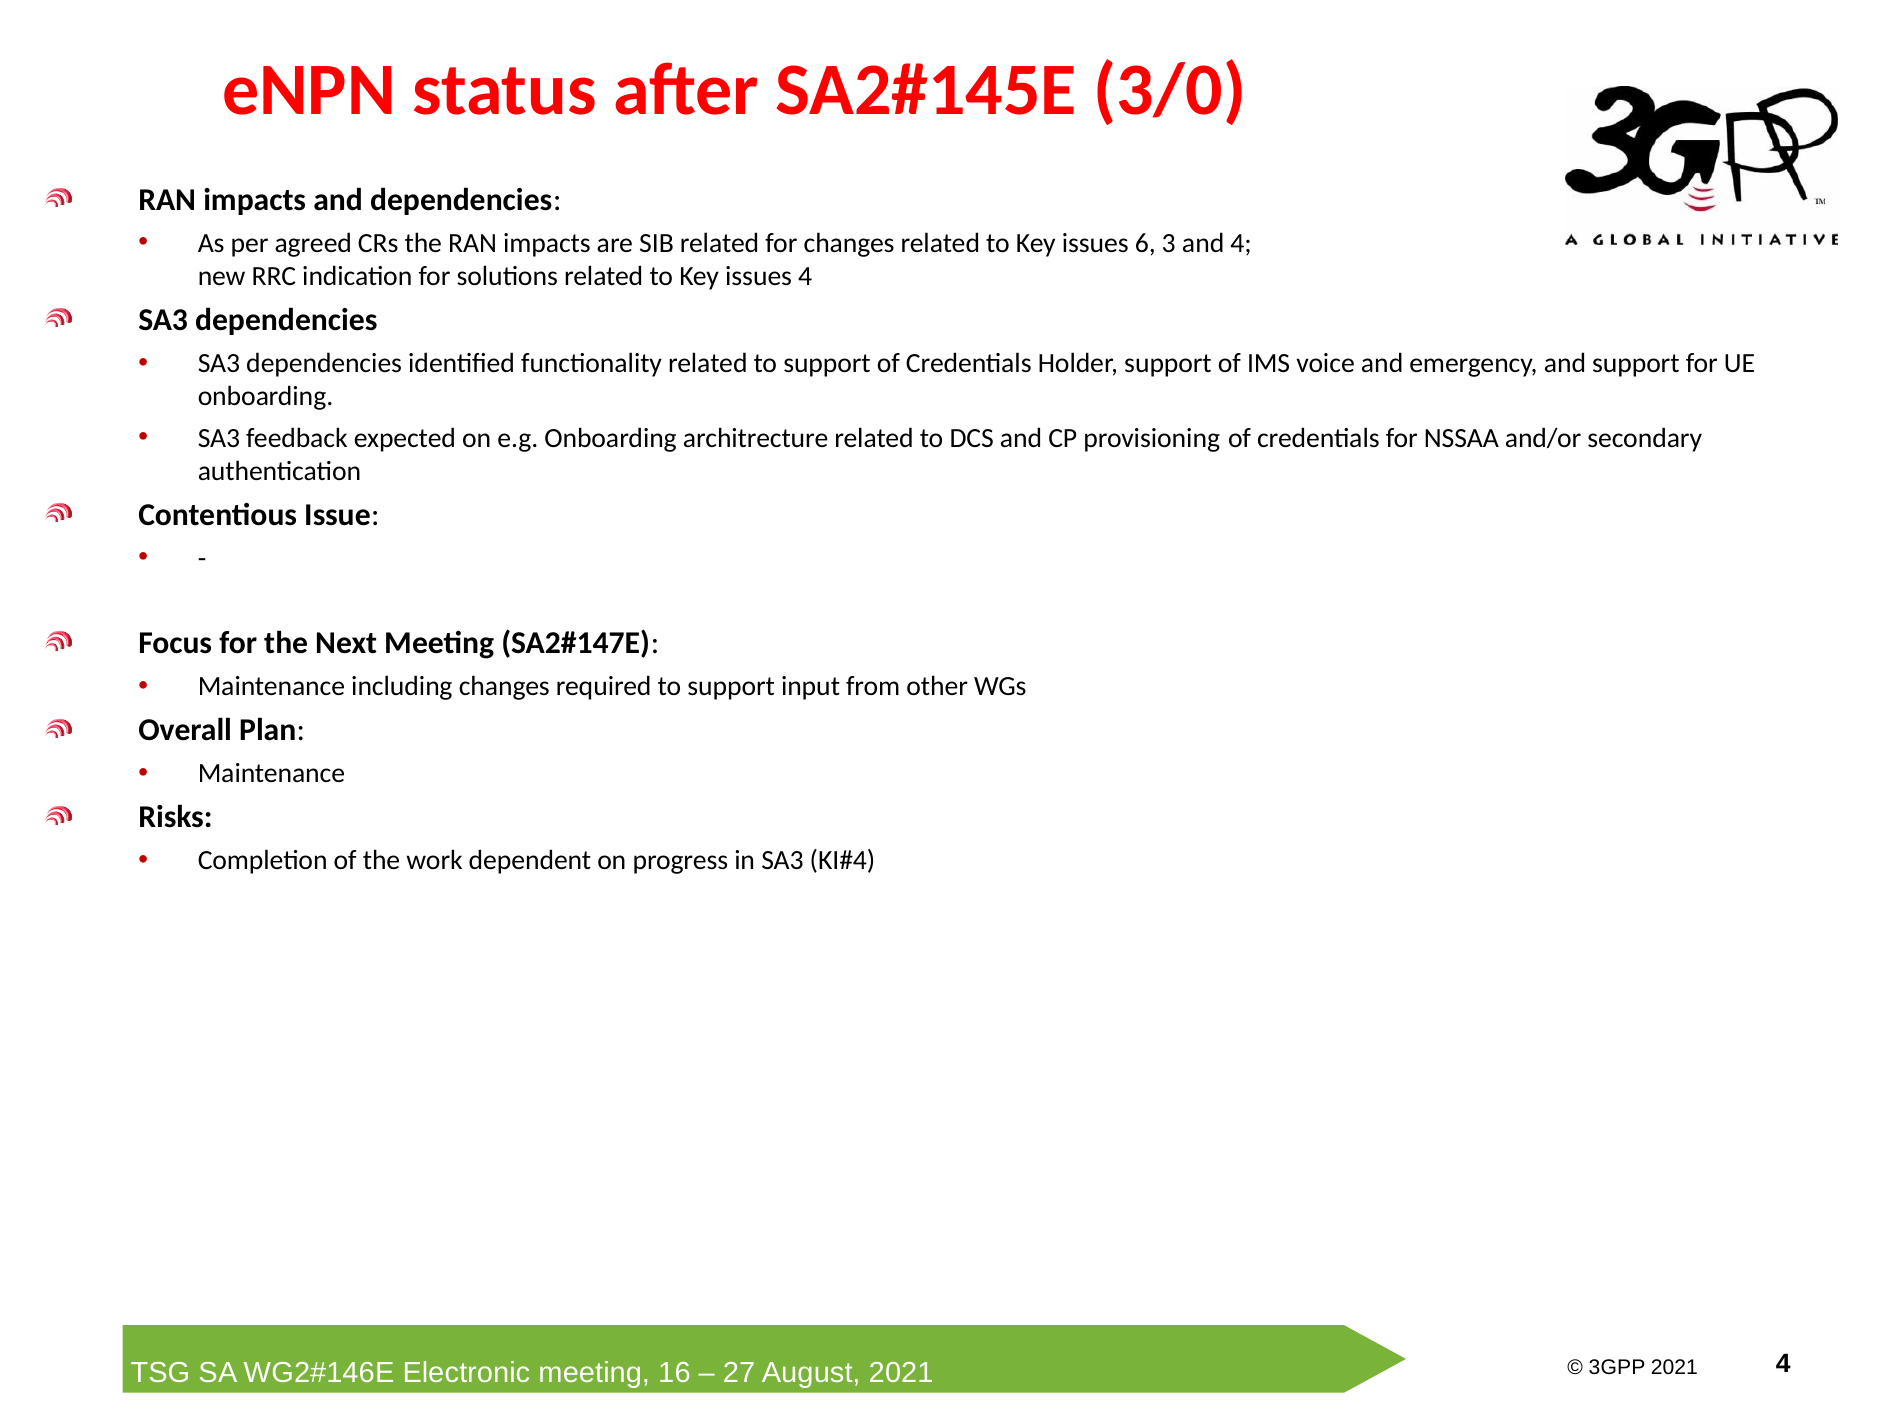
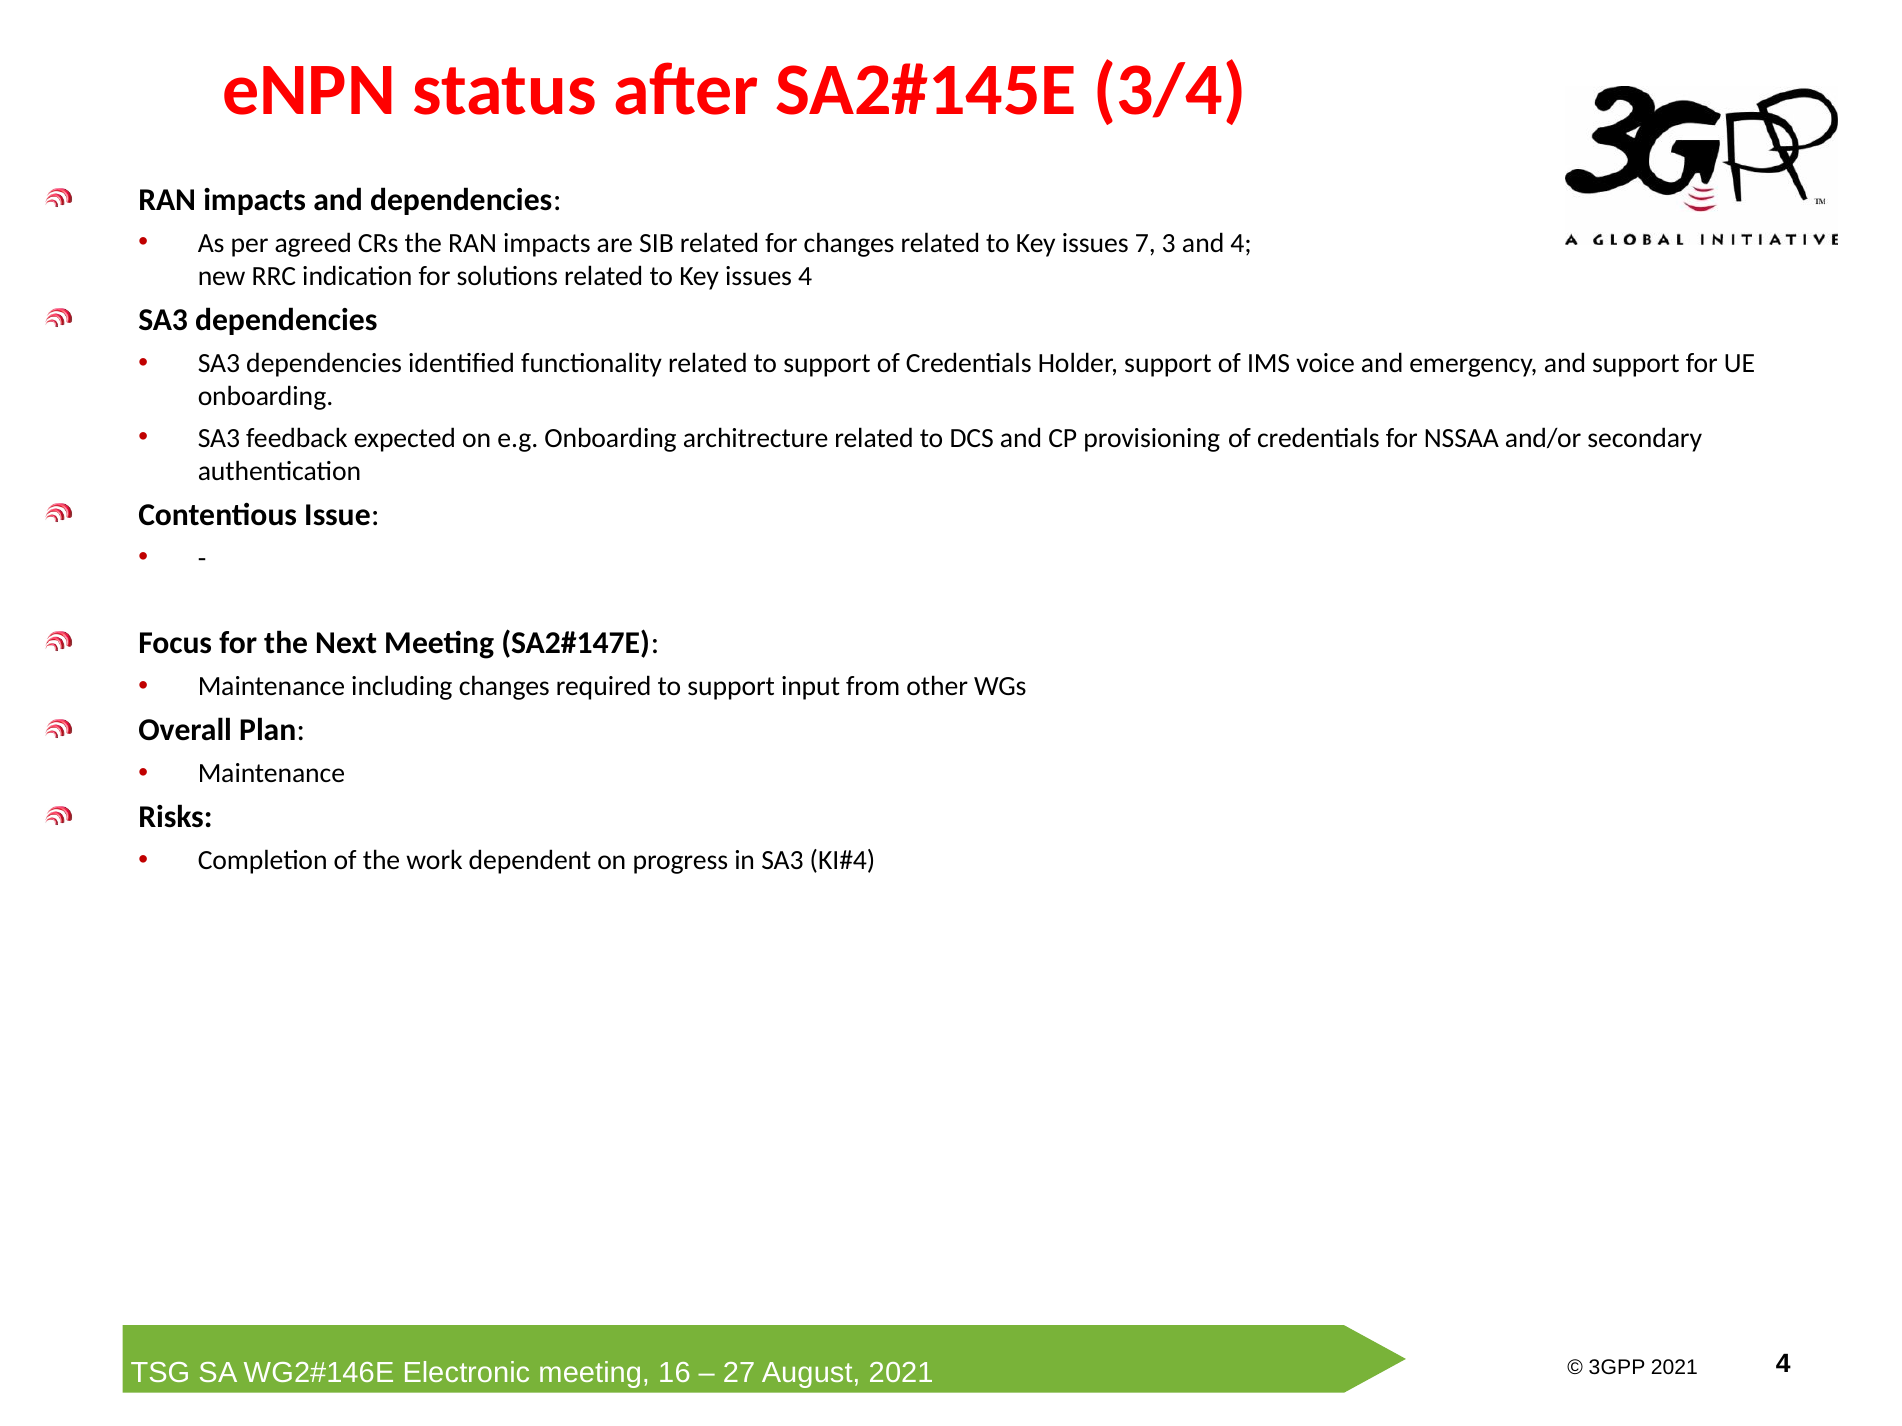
3/0: 3/0 -> 3/4 (1170, 90)
6: 6 -> 7 (1145, 243)
